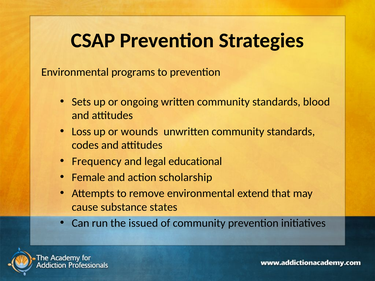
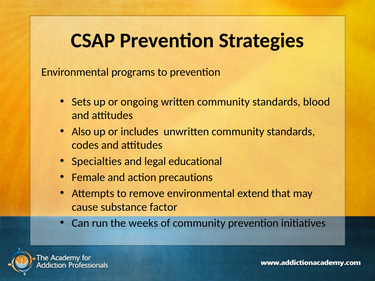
Loss: Loss -> Also (81, 132)
wounds: wounds -> includes (140, 132)
Frequency: Frequency -> Specialties (97, 161)
scholarship: scholarship -> precautions (186, 177)
states: states -> factor (163, 207)
issued: issued -> weeks (143, 223)
